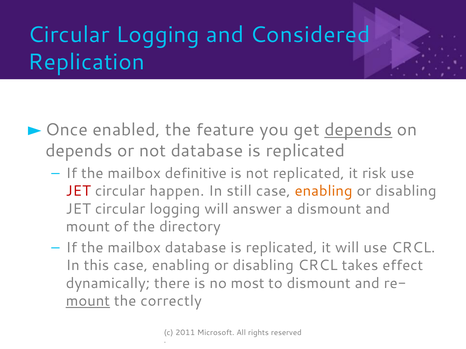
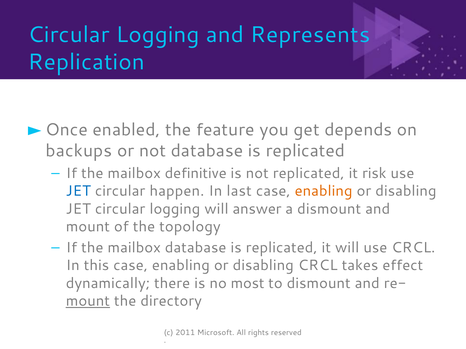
Considered: Considered -> Represents (310, 35)
depends underline: present -> none (358, 130)
depends: depends -> backups (79, 151)
JET colour: red -> blue (78, 191)
still: still -> last (239, 191)
directory: directory -> topology (190, 227)
correctly: correctly -> directory (171, 301)
